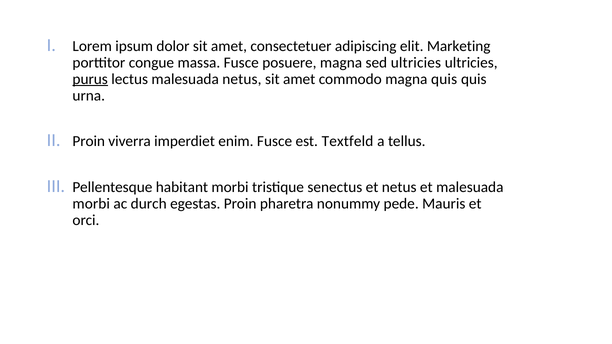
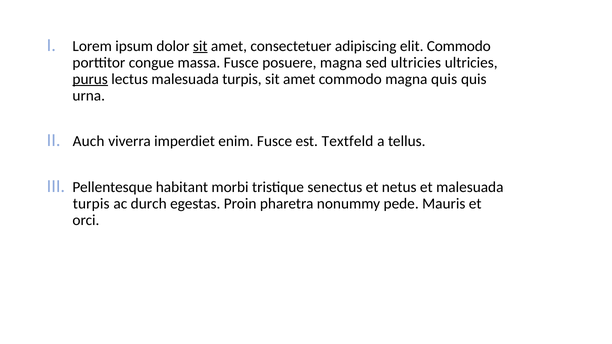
sit underline: none -> present (200, 46)
elit Marketing: Marketing -> Commodo (459, 46)
lectus malesuada netus: netus -> turpis (242, 79)
Proin: Proin -> Auch (89, 141)
morbi: morbi -> turpis (91, 204)
